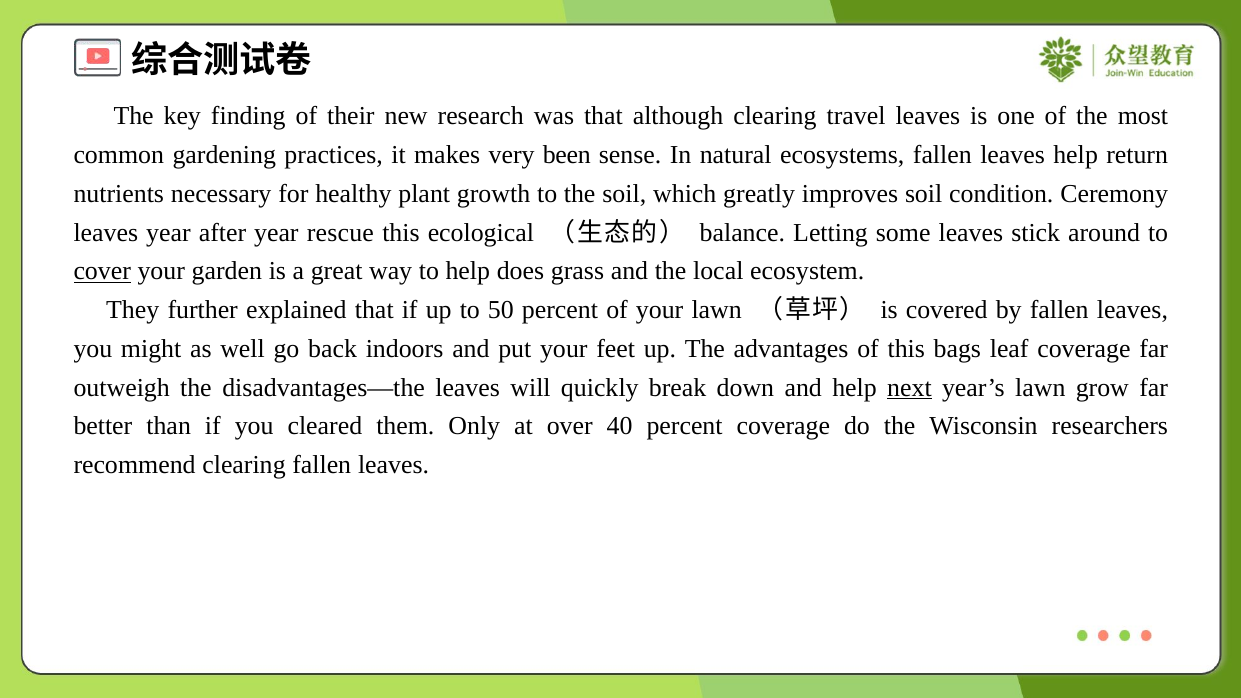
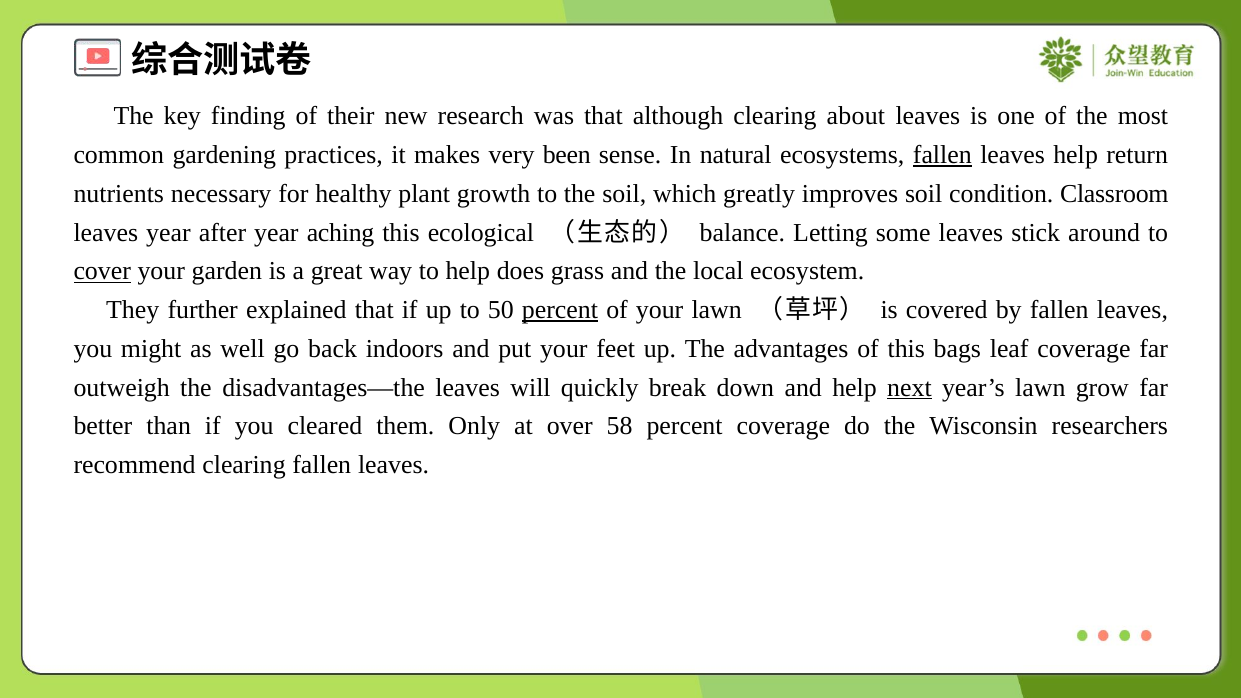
travel: travel -> about (856, 116)
fallen underline: none -> present (942, 155)
Ceremony: Ceremony -> Classroom (1114, 194)
rescue: rescue -> aching (341, 233)
percent underline: none -> present (560, 310)
40: 40 -> 58 (620, 426)
